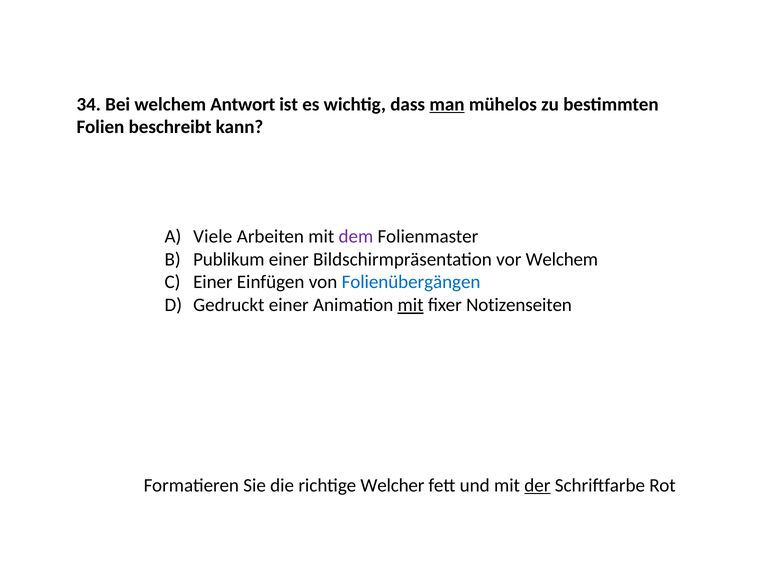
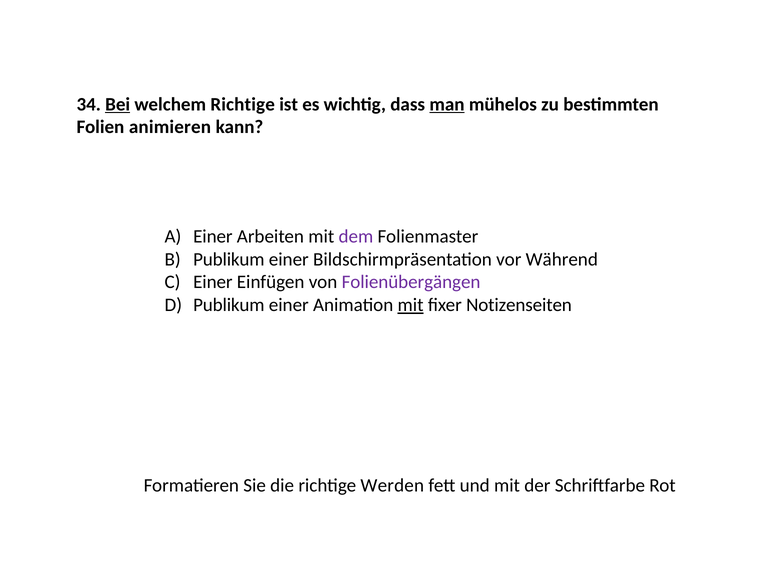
Bei underline: none -> present (118, 104)
welchem Antwort: Antwort -> Richtige (243, 104)
beschreibt: beschreibt -> animieren (170, 127)
Viele: Viele -> Einer (213, 237)
vor Welchem: Welchem -> Während (562, 259)
Folienübergängen colour: blue -> purple (411, 282)
Gedruckt: Gedruckt -> Publikum (229, 305)
Welcher: Welcher -> Werden (392, 486)
der underline: present -> none (537, 486)
